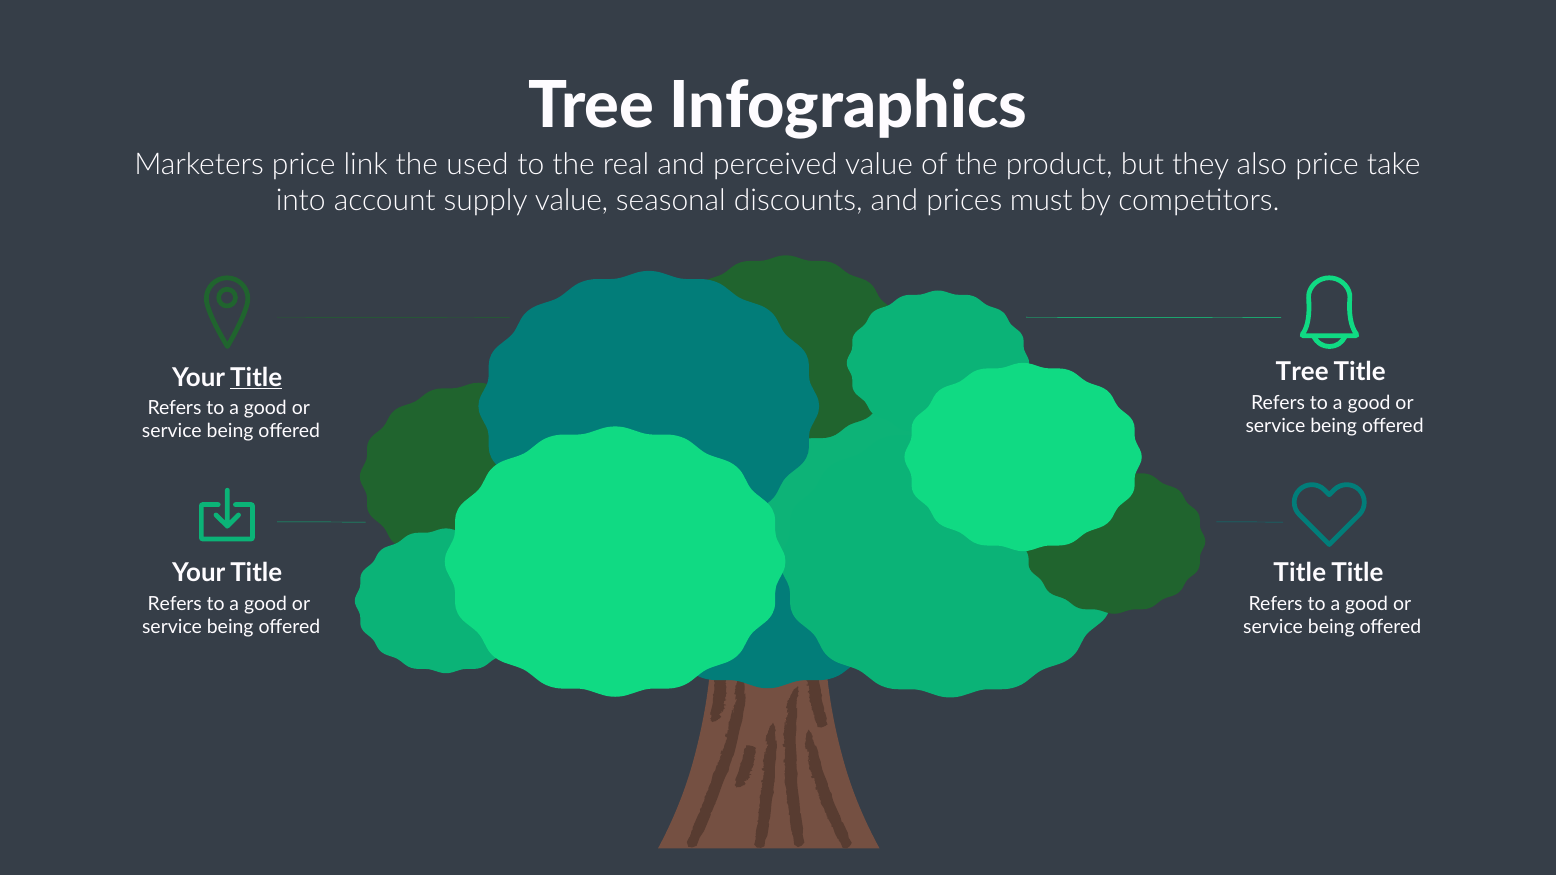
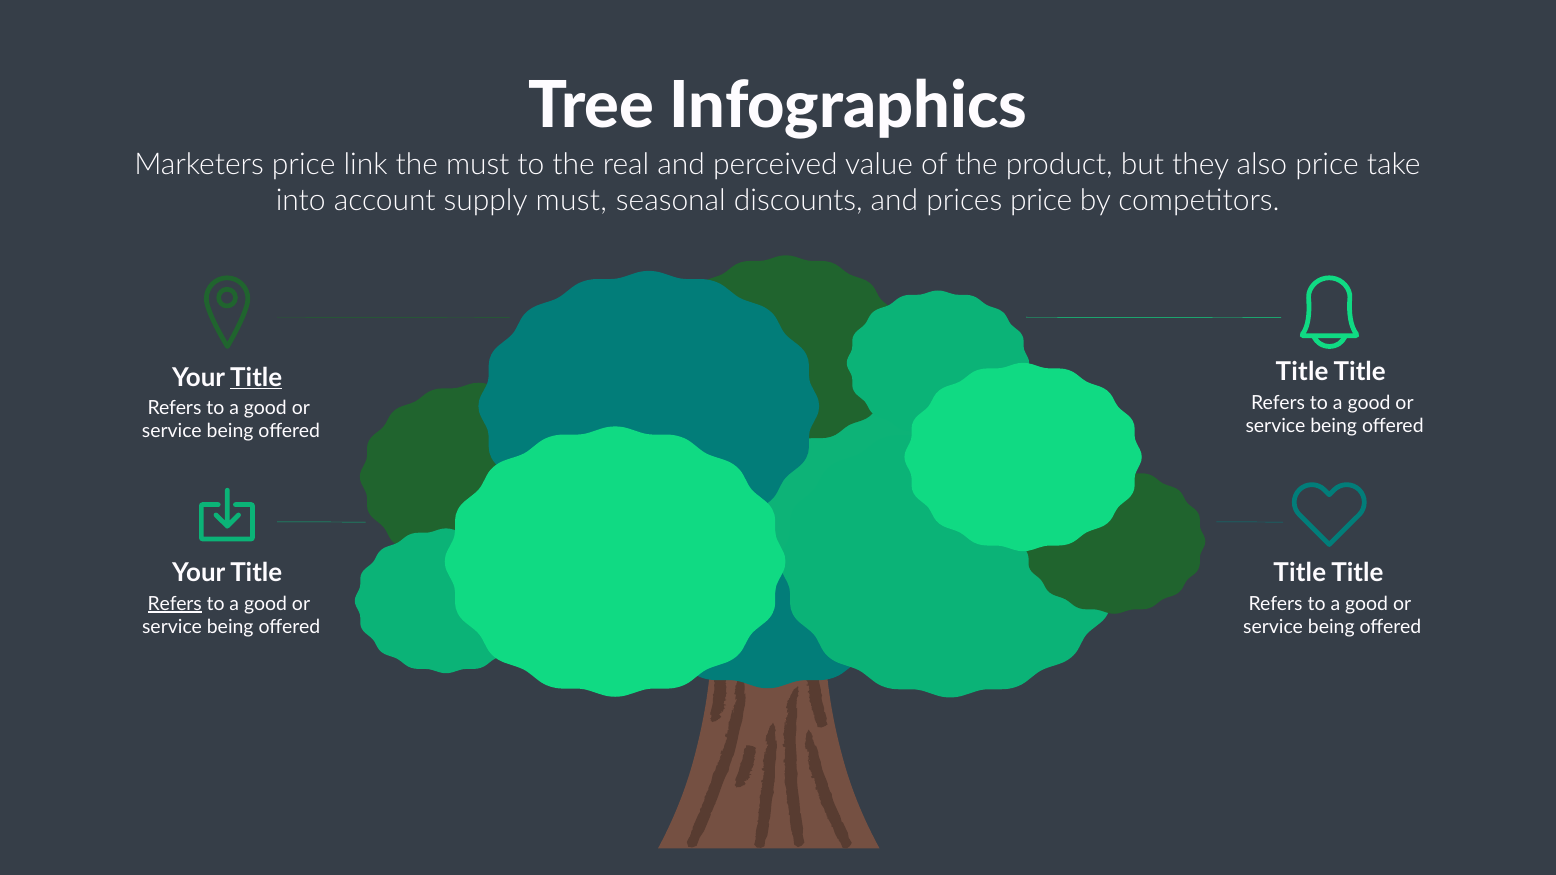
the used: used -> must (478, 165)
supply value: value -> must (571, 201)
prices must: must -> price (1041, 201)
Tree: Tree -> Title (1302, 373)
Refers underline: none -> present (175, 604)
